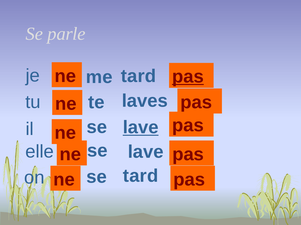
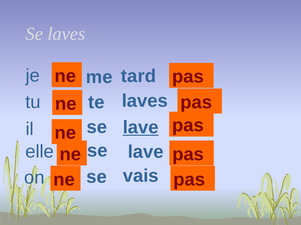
Se parle: parle -> laves (66, 34)
pas underline: present -> none (188, 77)
tard: tard -> vais (141, 176)
